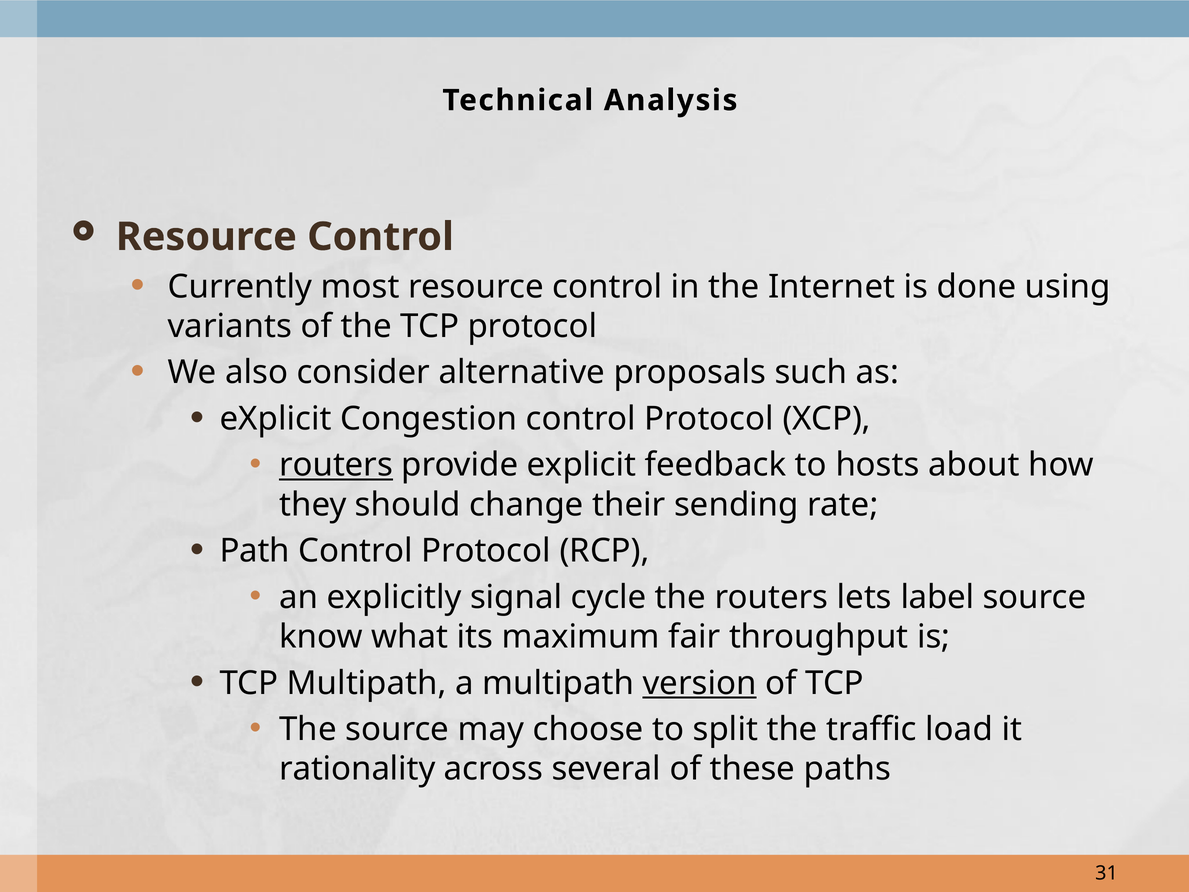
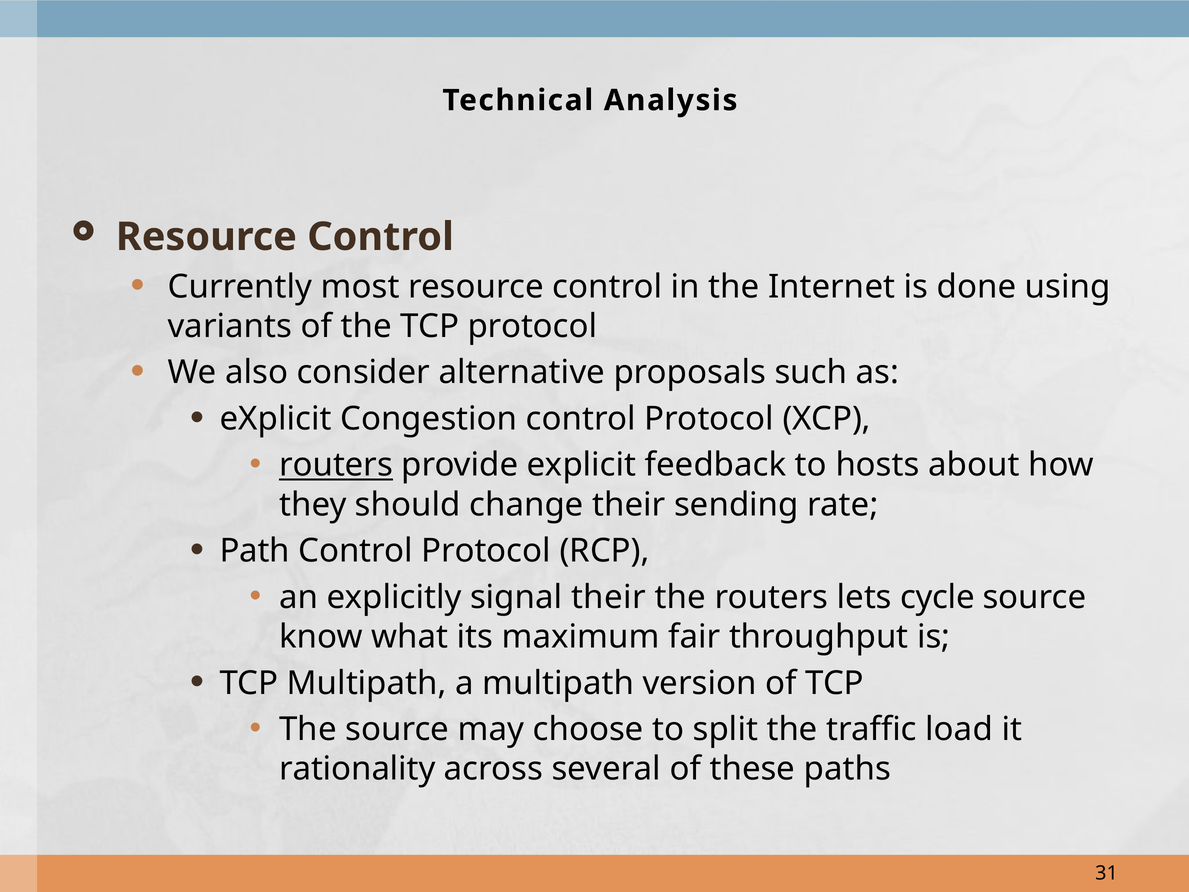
signal cycle: cycle -> their (608, 597)
label: label -> cycle (937, 597)
version underline: present -> none (700, 683)
